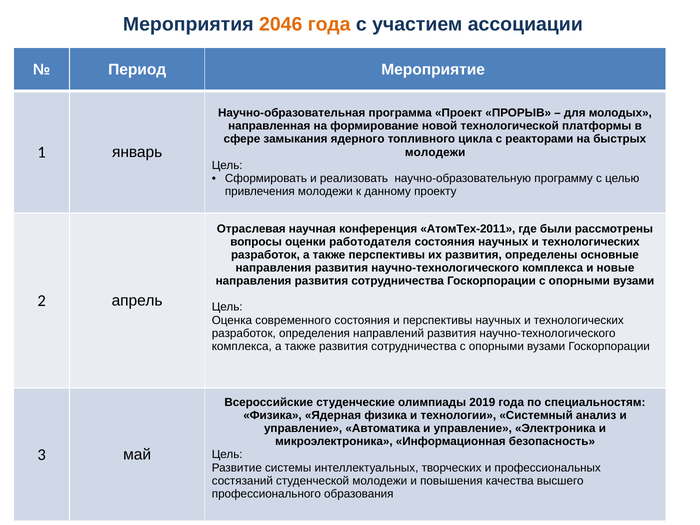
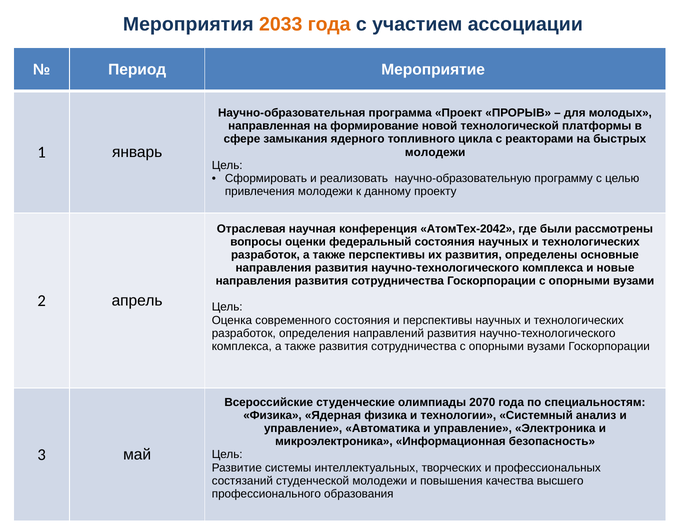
2046: 2046 -> 2033 (281, 24)
АтомТех-2011: АтомТех-2011 -> АтомТех-2042 (468, 229)
работодателя: работодателя -> федеральный (370, 242)
2019: 2019 -> 2070 (482, 402)
